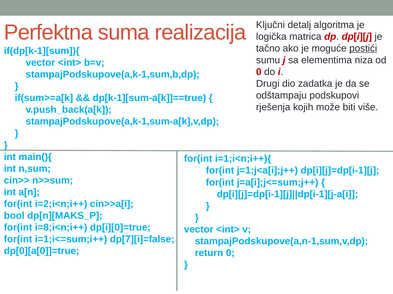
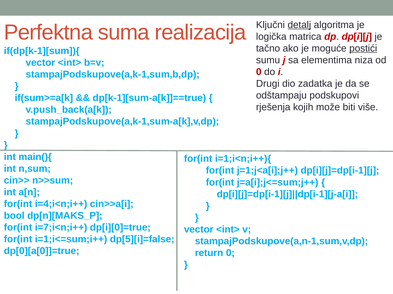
detalj underline: none -> present (299, 25)
i=2;i<n;i++: i=2;i<n;i++ -> i=4;i<n;i++ (61, 204)
i=8;i<n;i++: i=8;i<n;i++ -> i=7;i<n;i++ (61, 228)
dp[7][i]=false: dp[7][i]=false -> dp[5][i]=false (142, 240)
